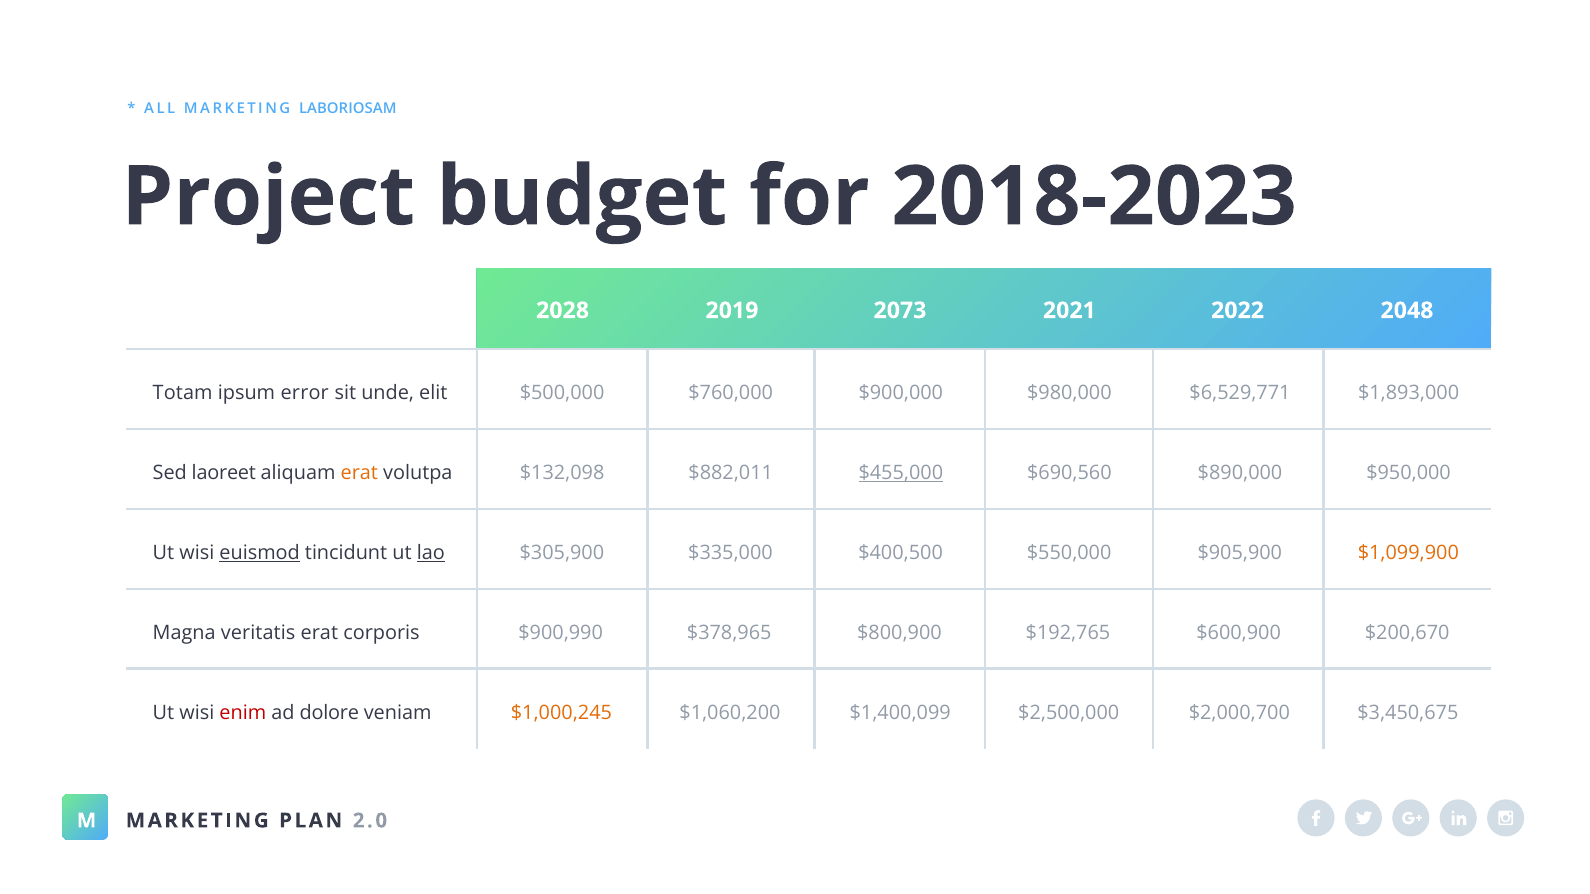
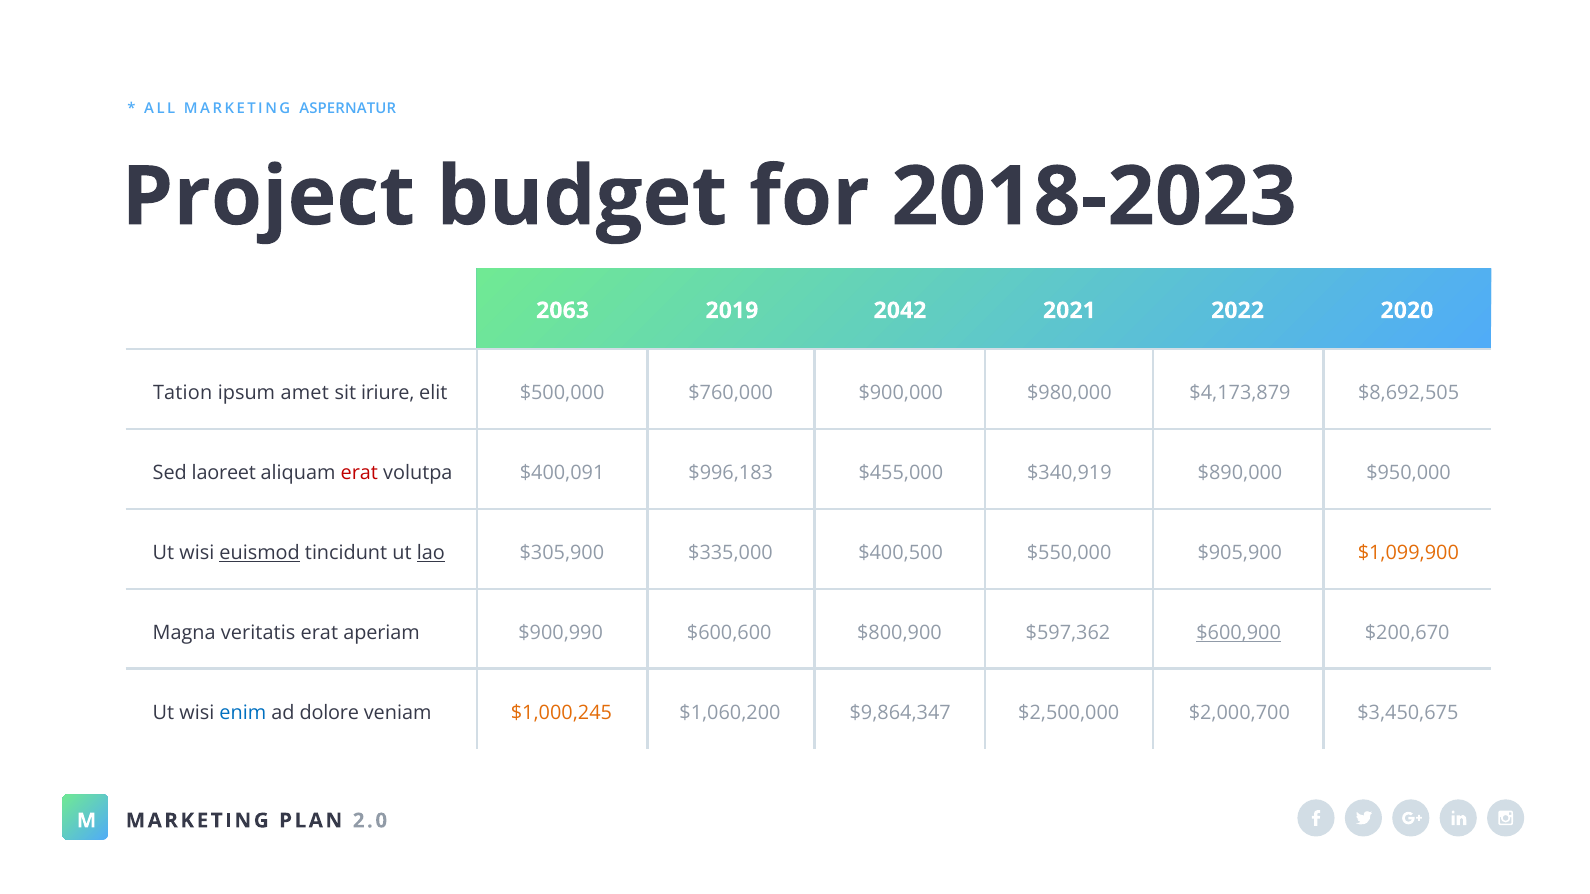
LABORIOSAM: LABORIOSAM -> ASPERNATUR (348, 109)
2028: 2028 -> 2063 (563, 311)
2073: 2073 -> 2042 (900, 311)
2048: 2048 -> 2020 (1407, 311)
Totam: Totam -> Tation (183, 393)
error: error -> amet (305, 393)
unde: unde -> iriure (388, 393)
$6,529,771: $6,529,771 -> $4,173,879 (1240, 393)
$1,893,000: $1,893,000 -> $8,692,505 (1409, 393)
erat colour: orange -> red (359, 473)
$132,098: $132,098 -> $400,091 (562, 473)
$882,011: $882,011 -> $996,183 (731, 473)
$455,000 underline: present -> none (901, 473)
$690,560: $690,560 -> $340,919 (1069, 473)
corporis: corporis -> aperiam (382, 633)
$378,965: $378,965 -> $600,600 (729, 633)
$192,765: $192,765 -> $597,362 (1068, 633)
$600,900 underline: none -> present (1239, 633)
enim colour: red -> blue (243, 713)
$1,400,099: $1,400,099 -> $9,864,347 (900, 713)
